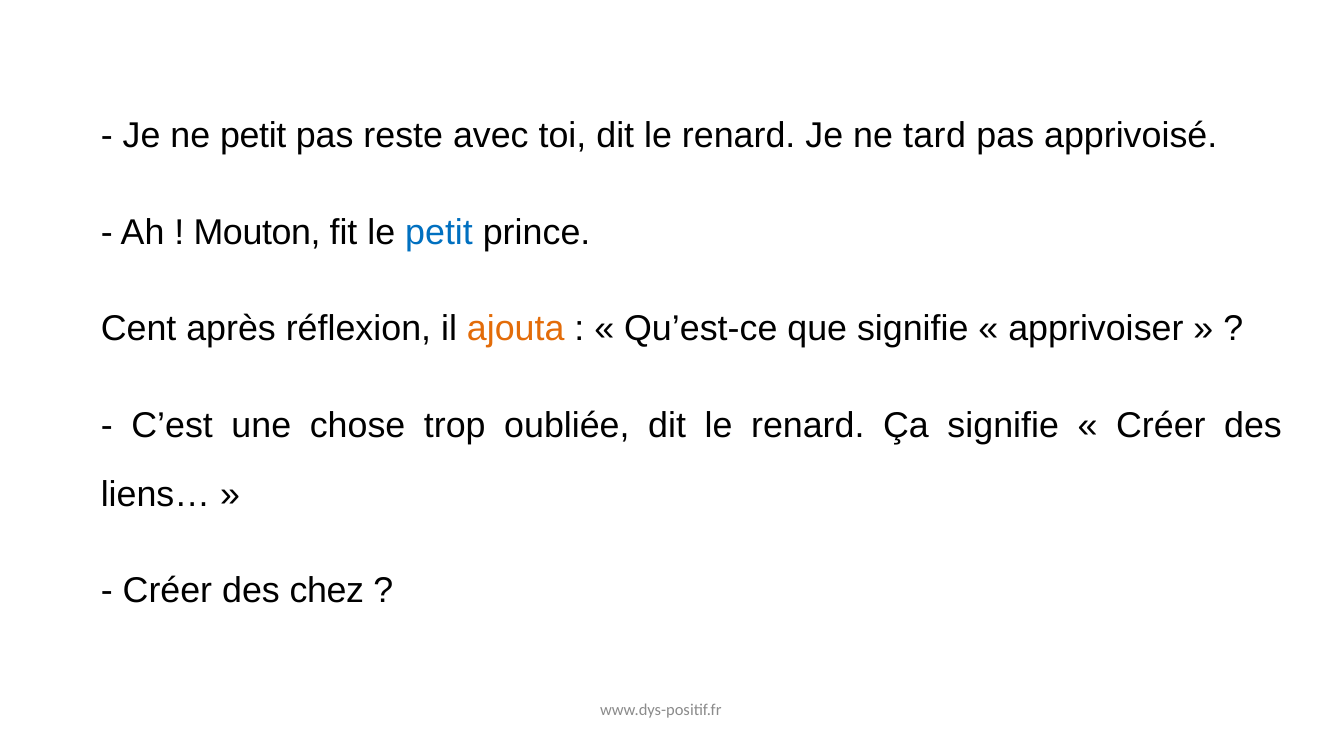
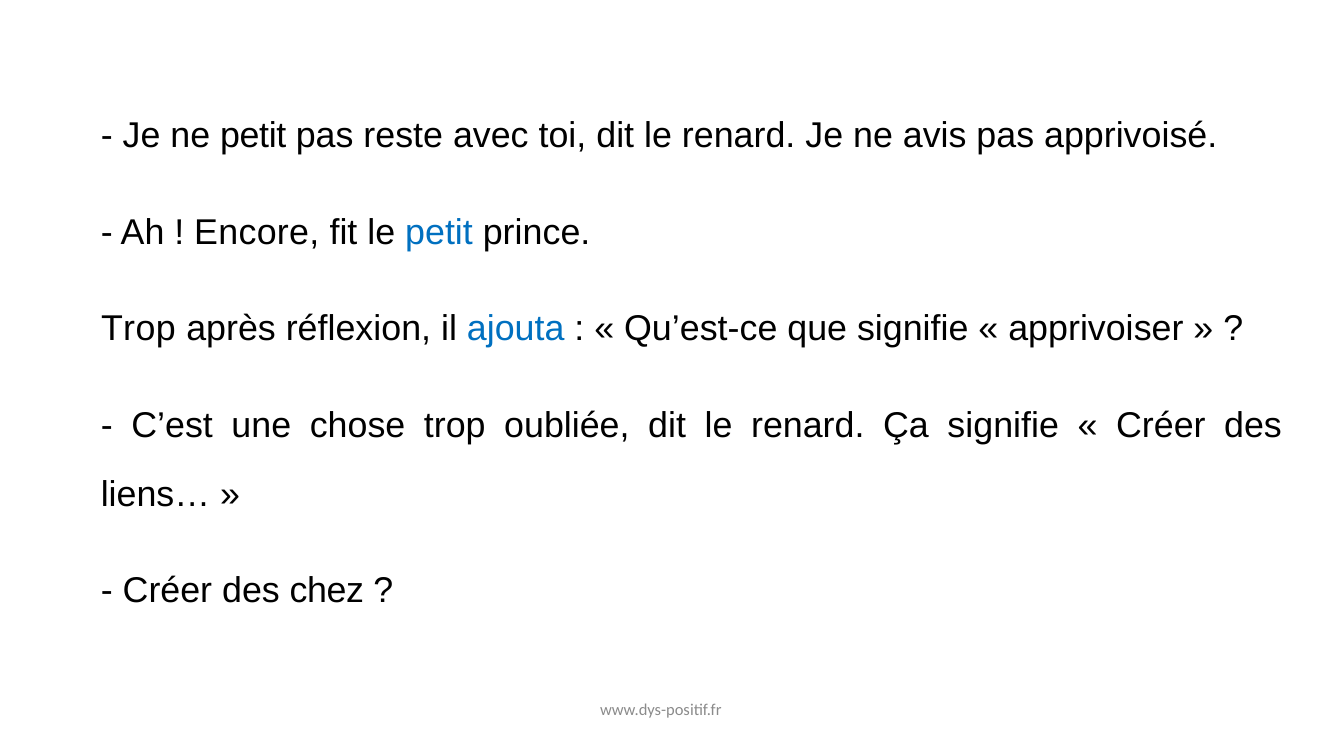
tard: tard -> avis (935, 136)
Mouton: Mouton -> Encore (257, 232)
Cent: Cent -> Trop (138, 329)
ajouta colour: orange -> blue (516, 329)
